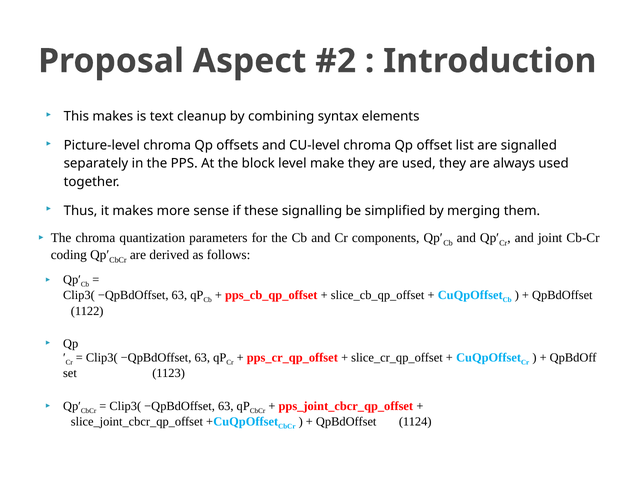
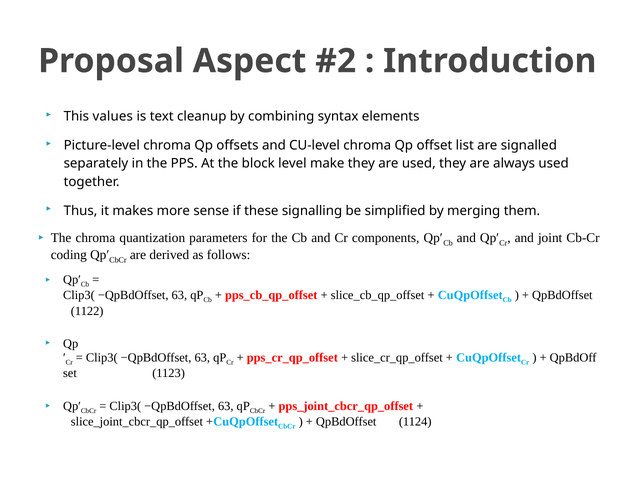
This makes: makes -> values (113, 116)
